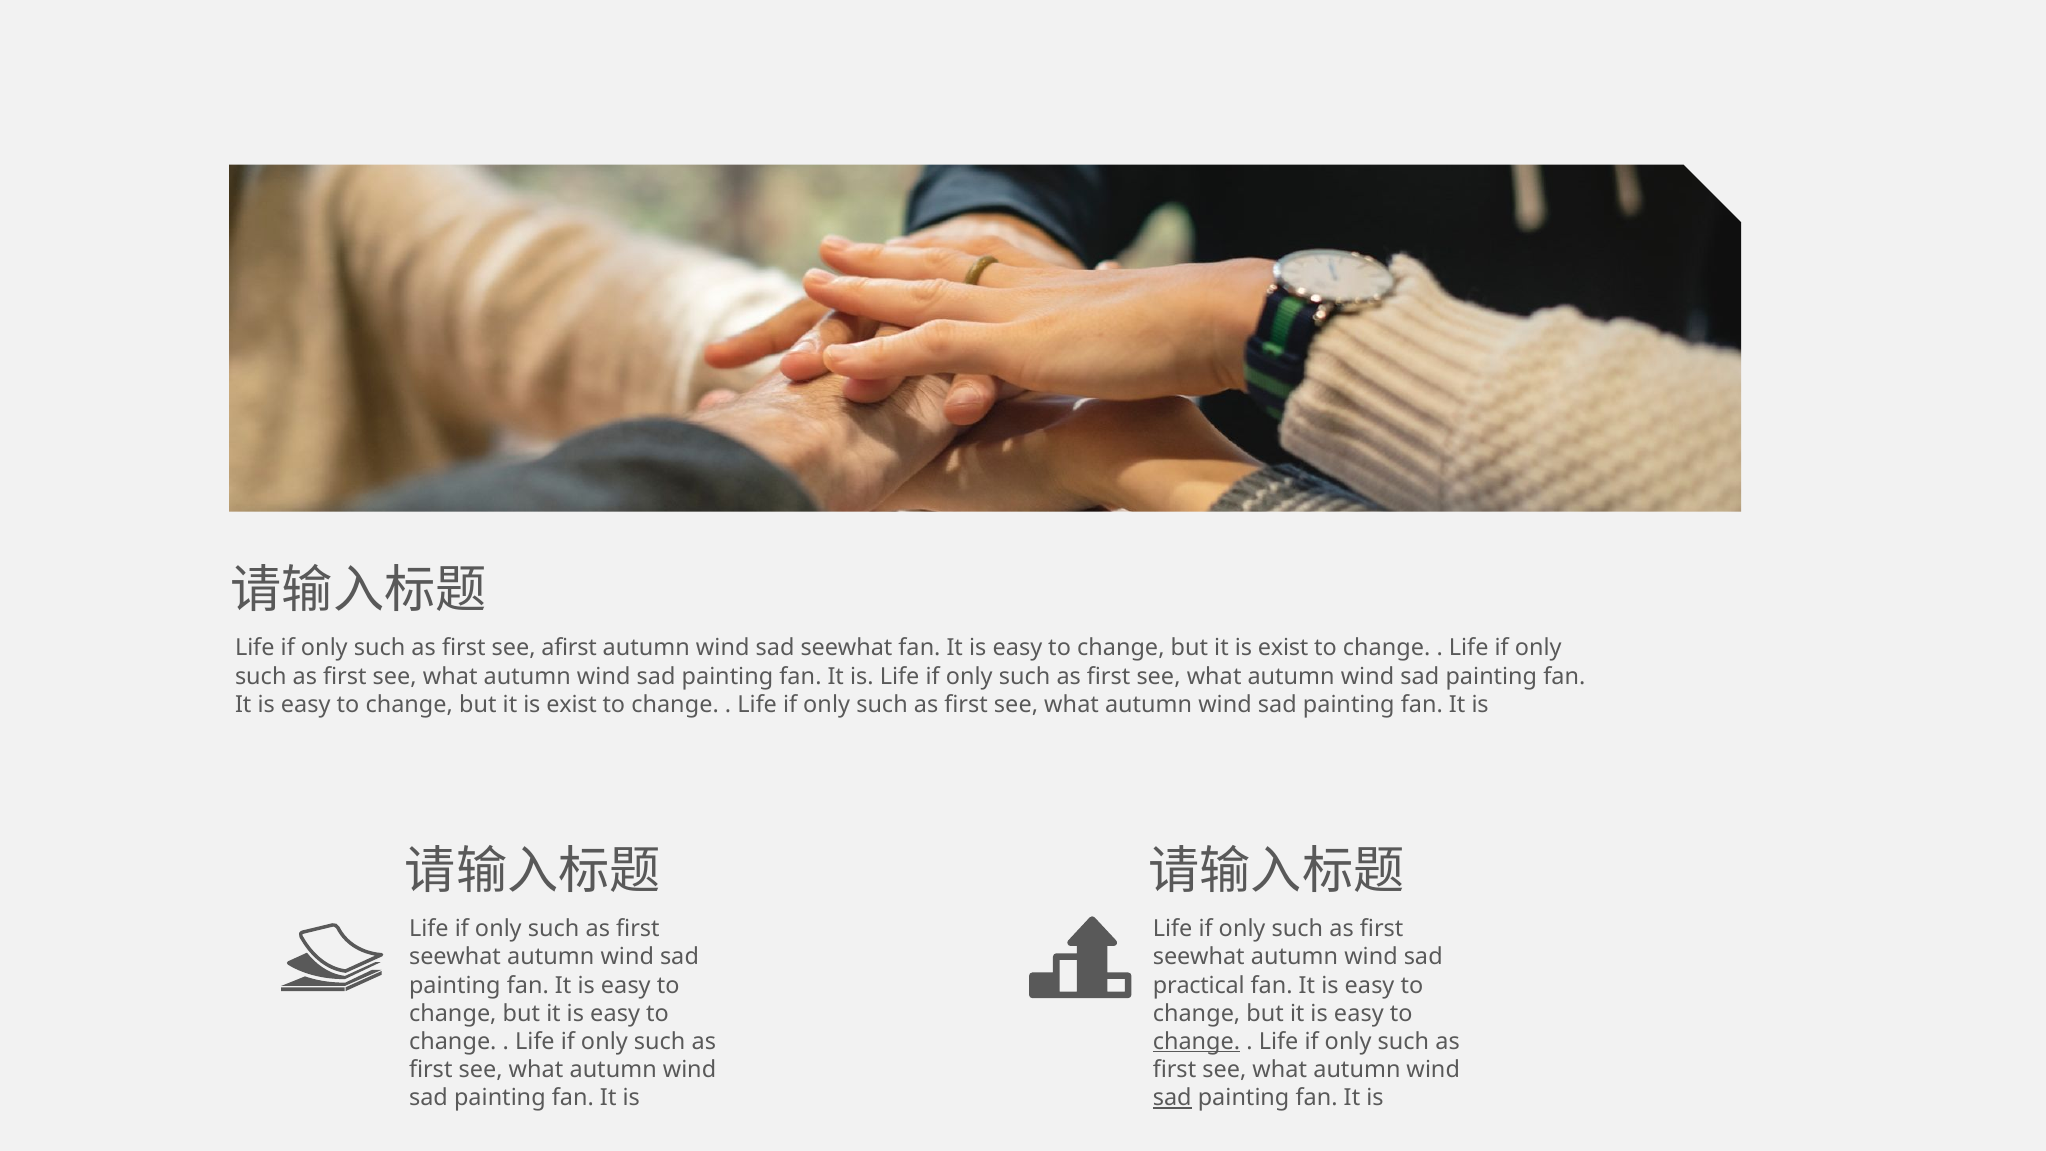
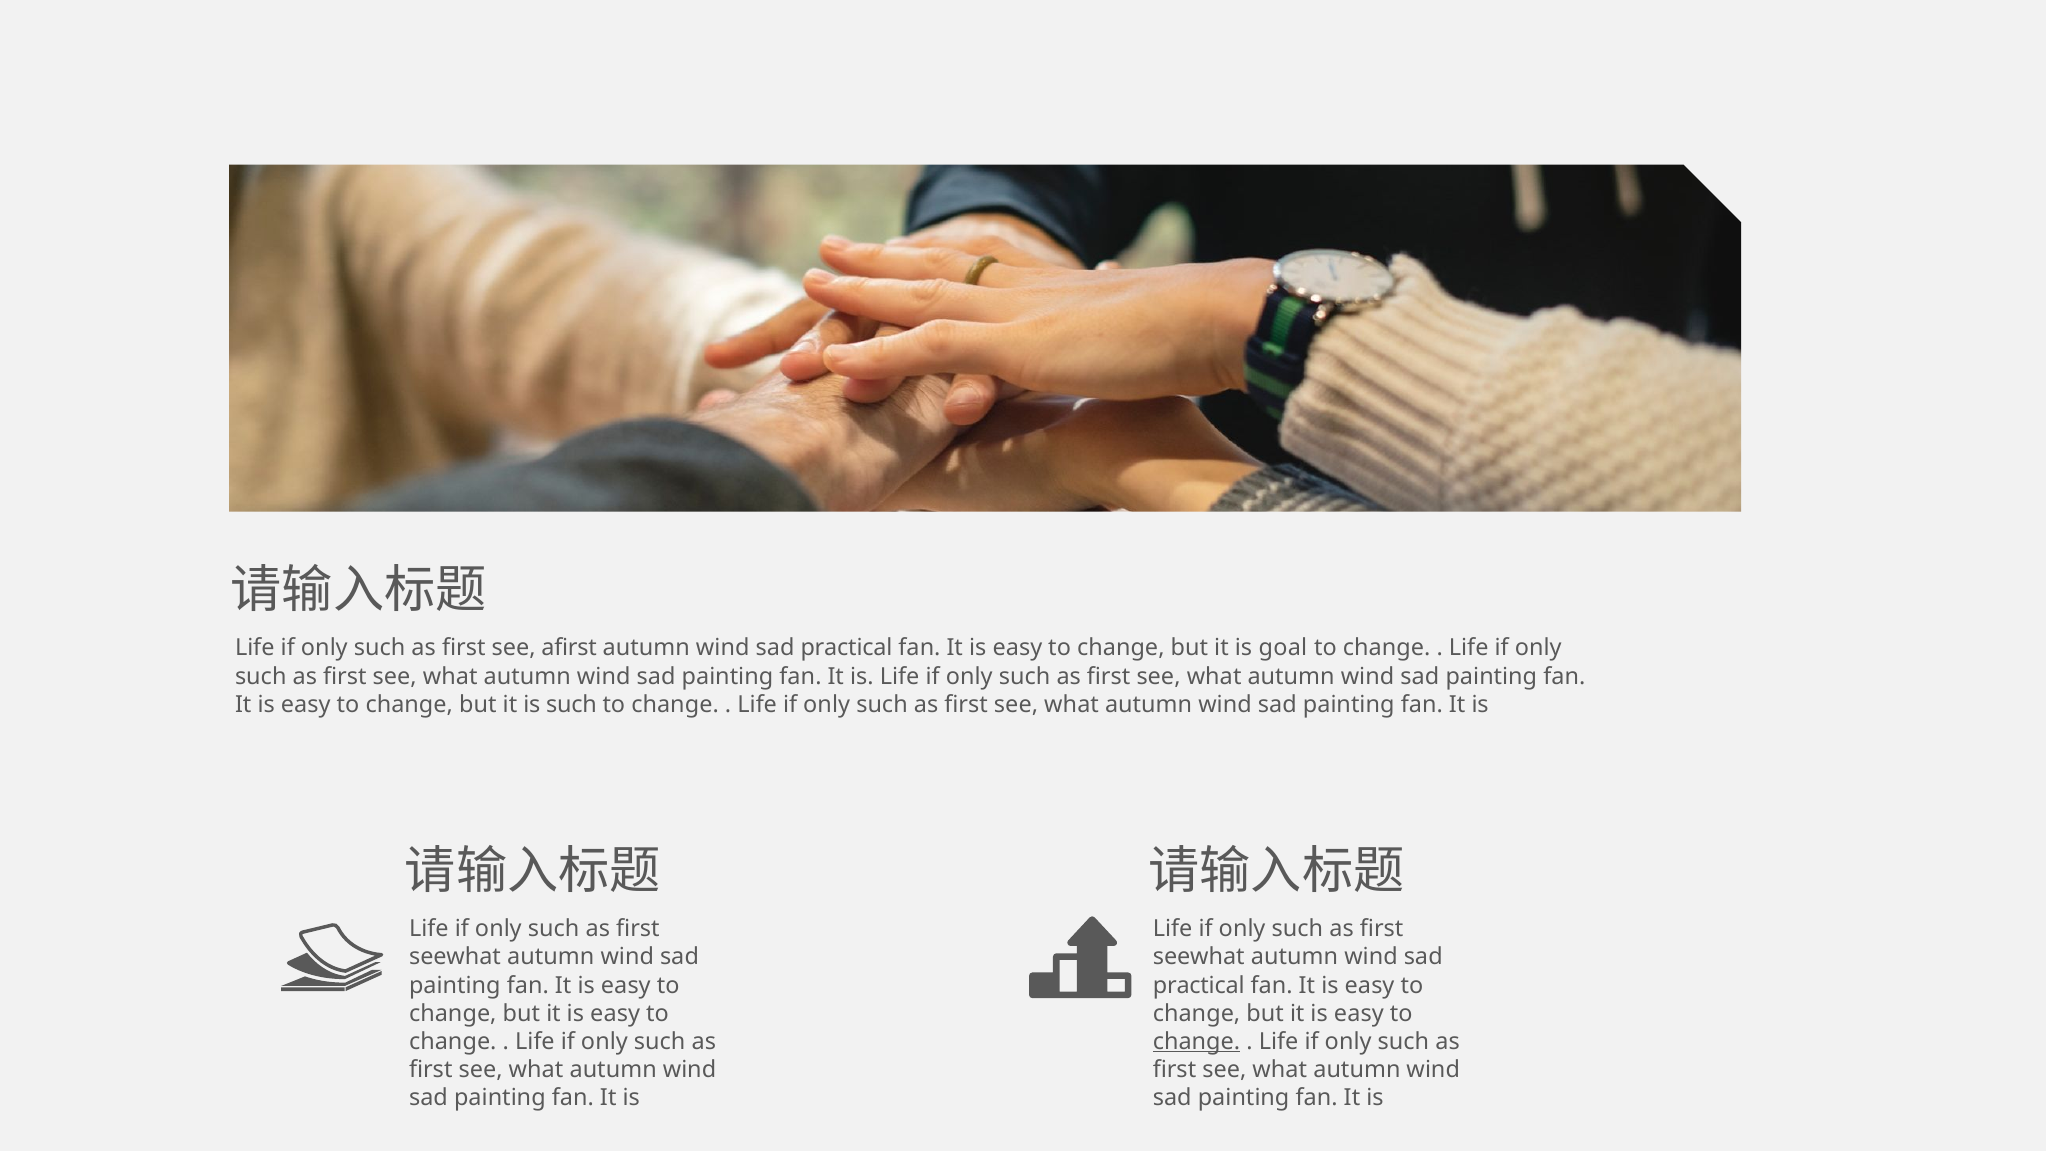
seewhat: seewhat -> practical (846, 648)
exist: exist -> goal (1283, 648)
exist: exist -> such (572, 704)
sad underline: present -> none (1172, 1098)
